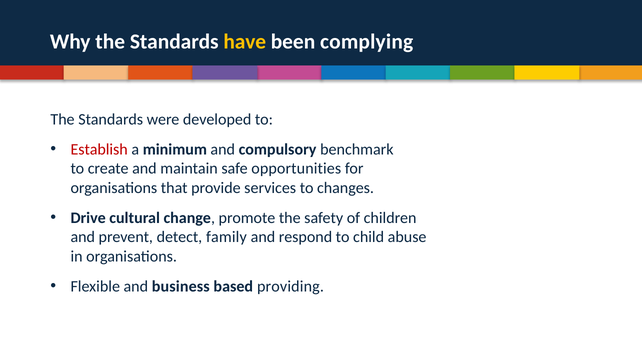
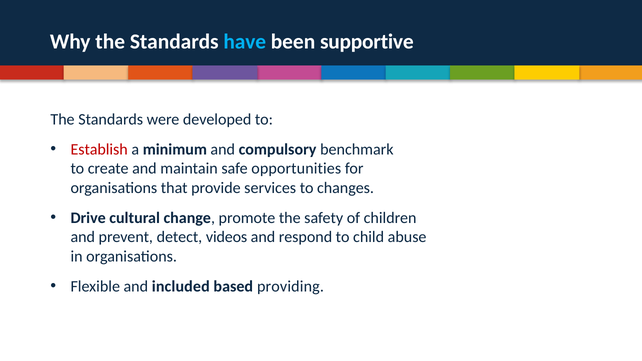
have colour: yellow -> light blue (245, 42)
complying: complying -> supportive (367, 42)
family: family -> videos (227, 237)
business: business -> included (181, 286)
